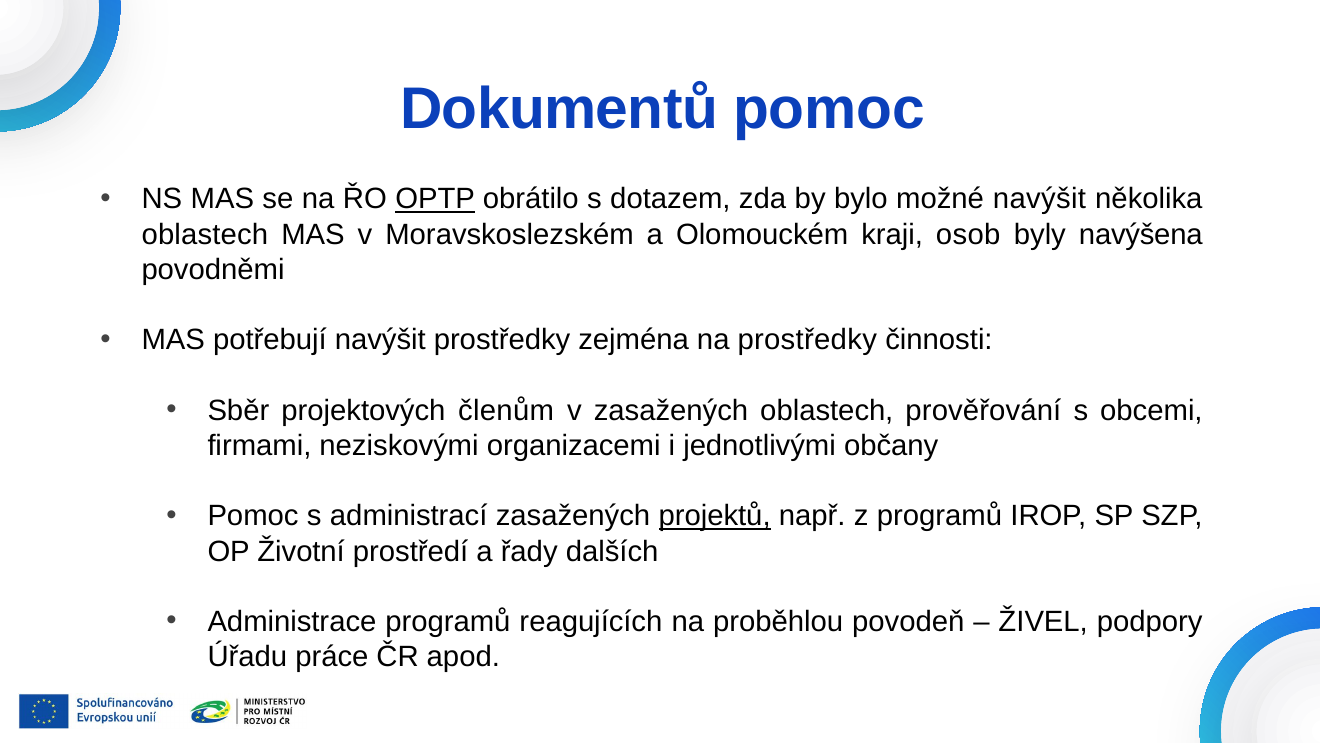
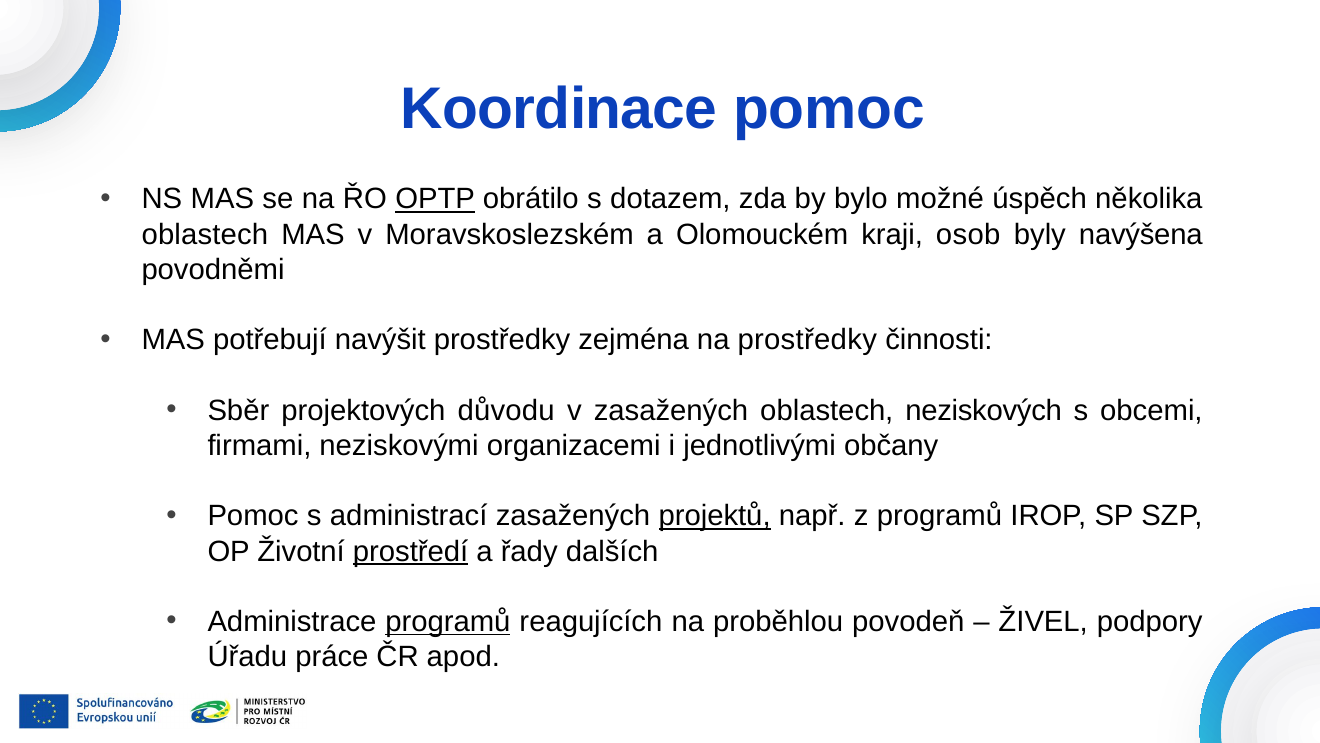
Dokumentů: Dokumentů -> Koordinace (559, 109)
možné navýšit: navýšit -> úspěch (1040, 199)
členům: členům -> důvodu (506, 410)
prověřování: prověřování -> neziskových (984, 410)
prostředí underline: none -> present (411, 551)
programů underline: none -> present (448, 621)
